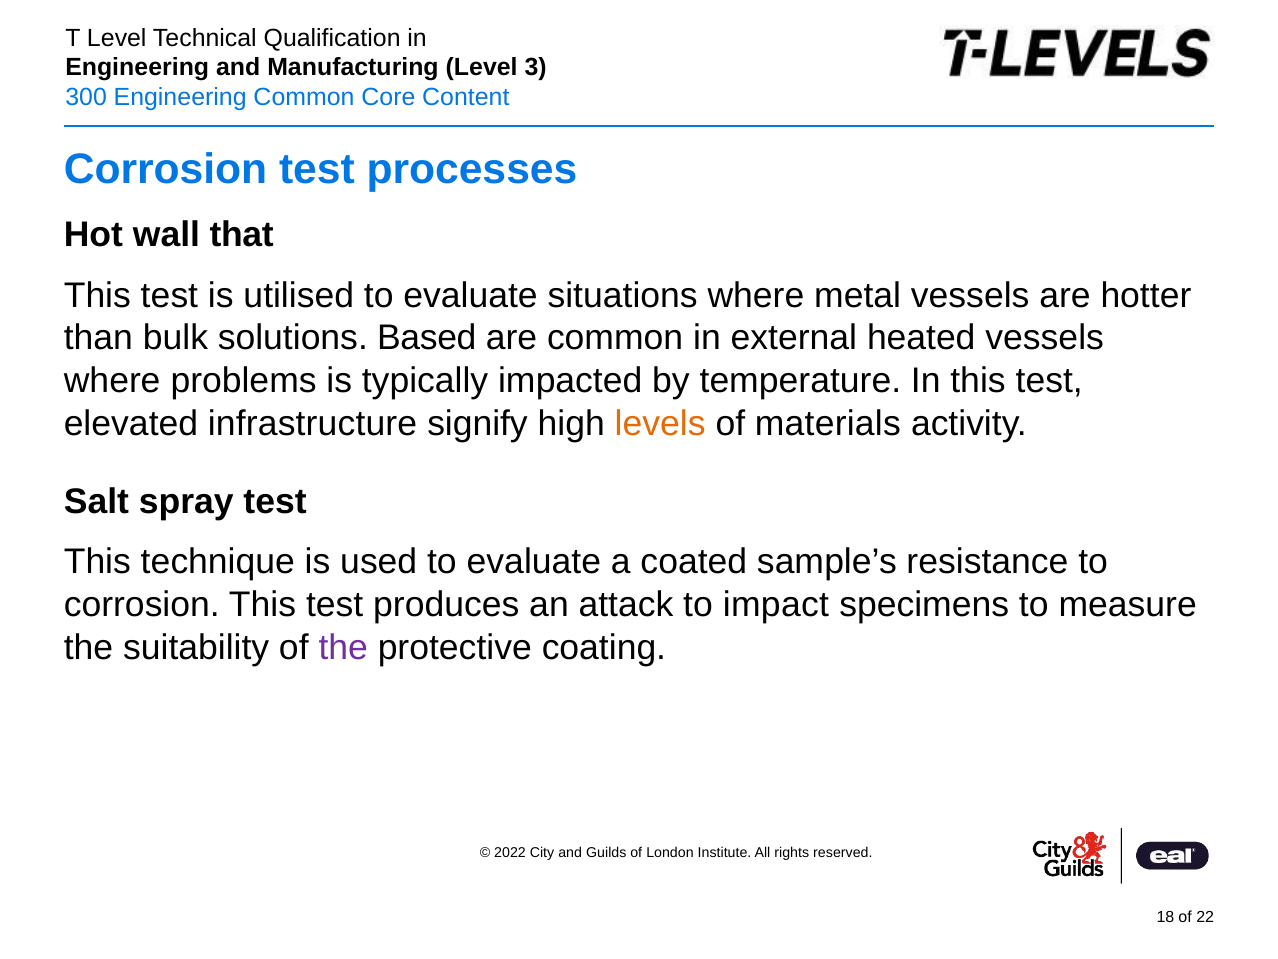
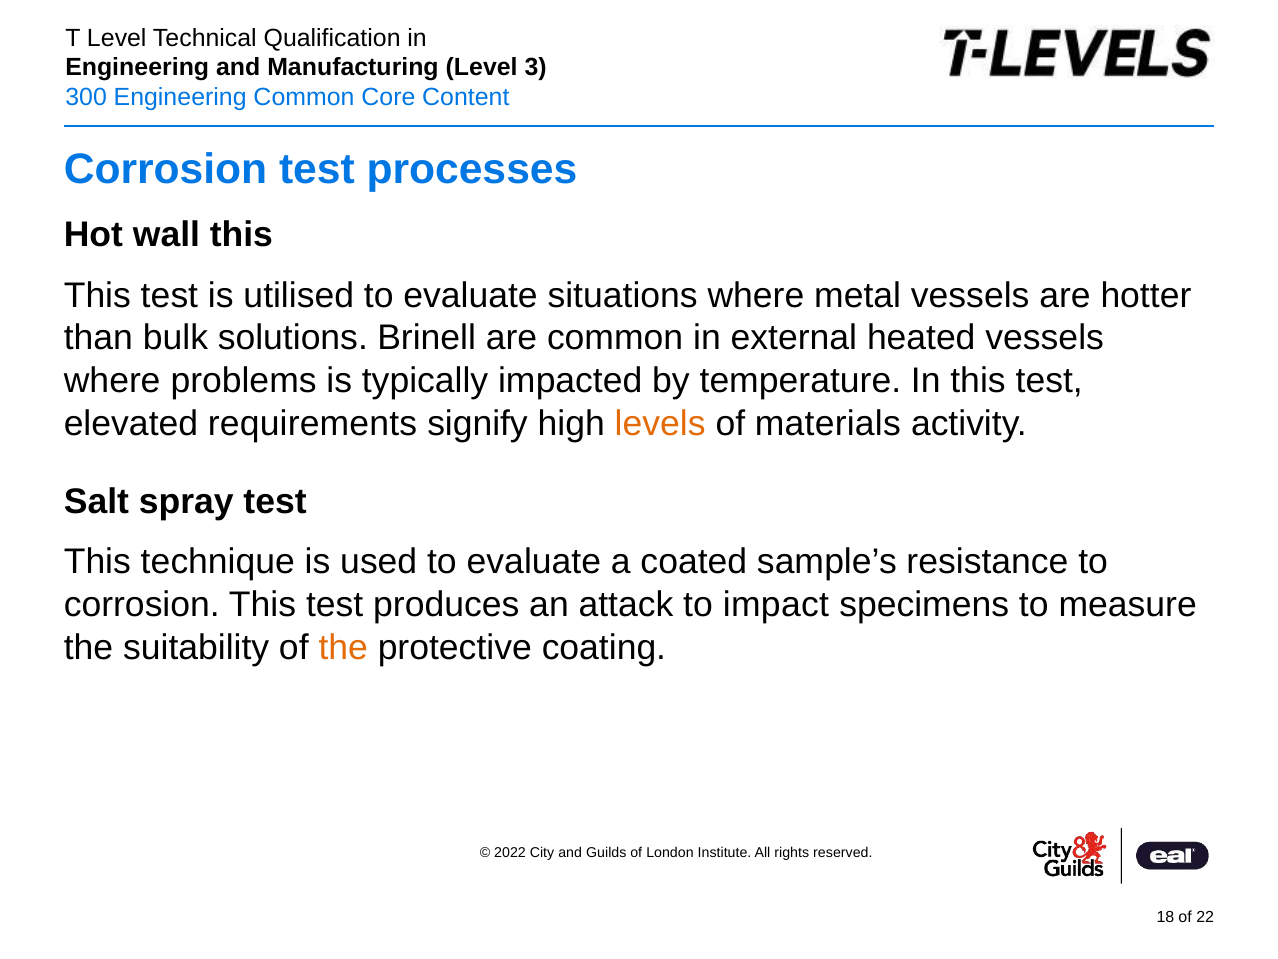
wall that: that -> this (241, 235)
Based: Based -> Brinell (427, 338)
infrastructure: infrastructure -> requirements (313, 423)
the colour: purple -> orange (343, 647)
